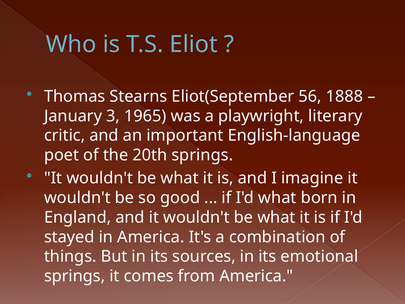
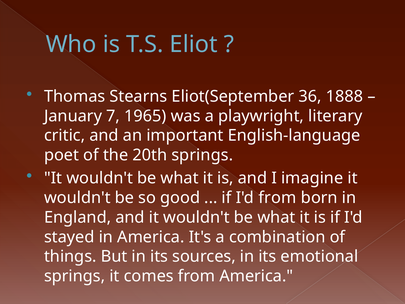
56: 56 -> 36 (310, 96)
3: 3 -> 7 (113, 116)
I'd what: what -> from (277, 198)
